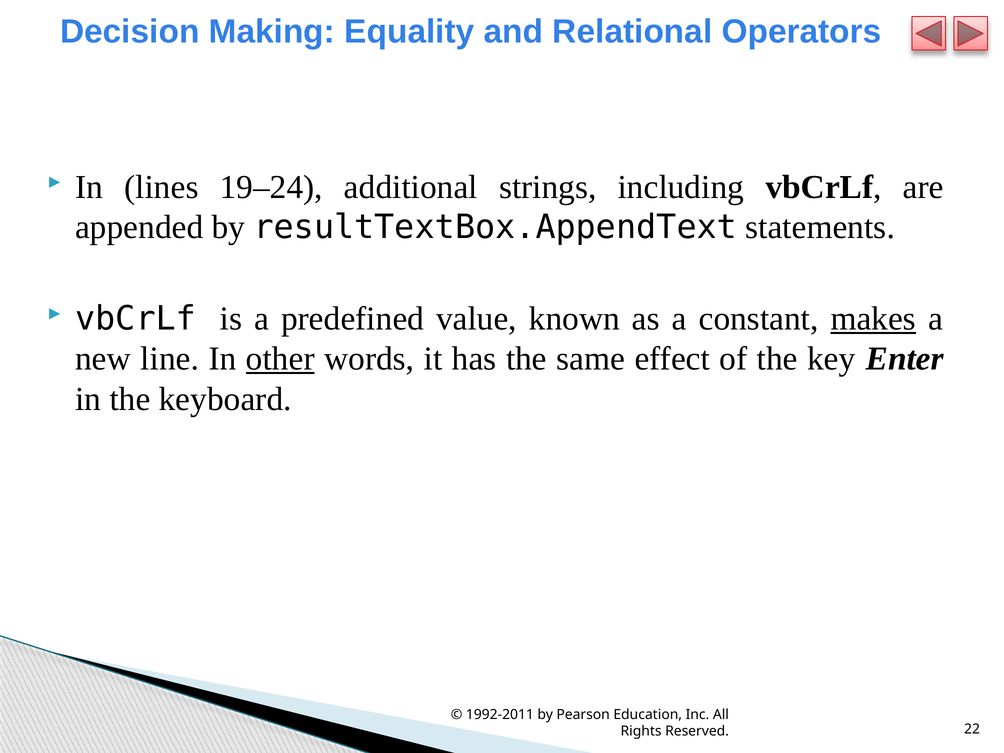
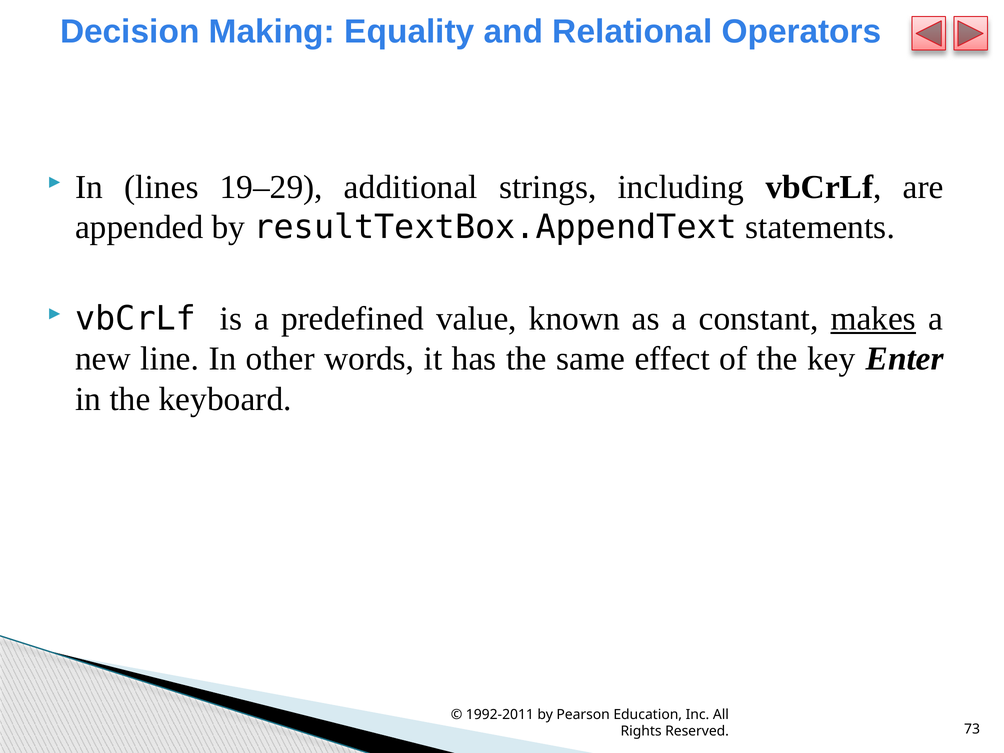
19–24: 19–24 -> 19–29 (271, 187)
other underline: present -> none (280, 359)
22: 22 -> 73 (972, 729)
